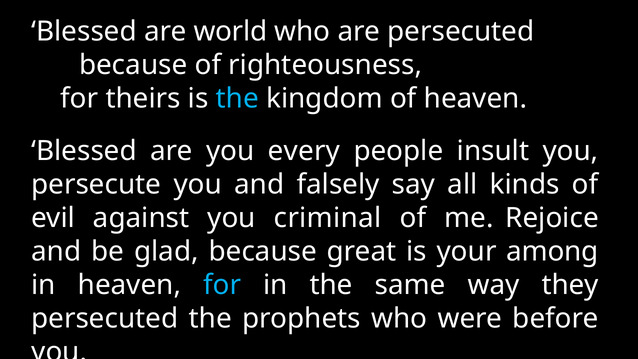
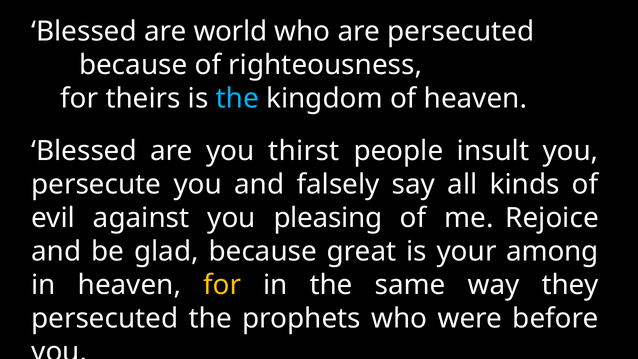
every: every -> thirst (304, 151)
criminal: criminal -> pleasing (328, 218)
for colour: light blue -> yellow (222, 285)
